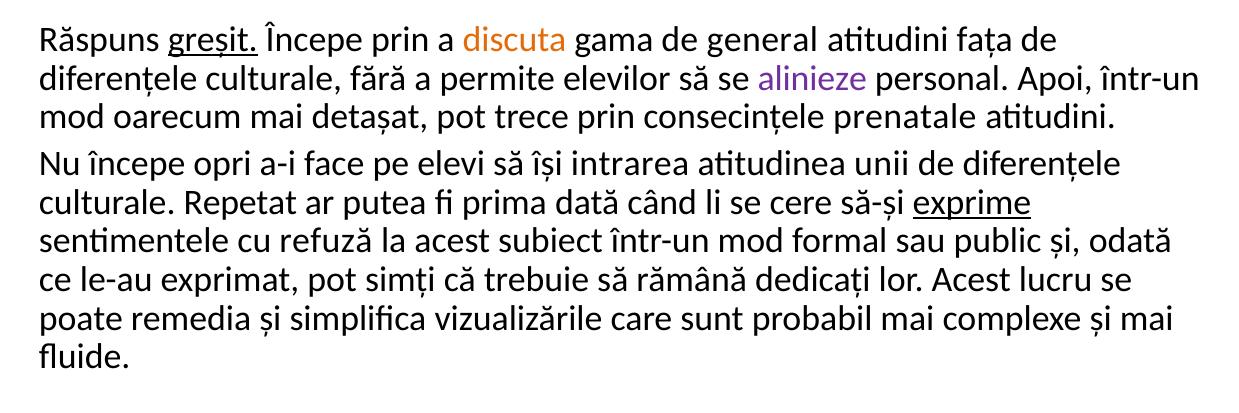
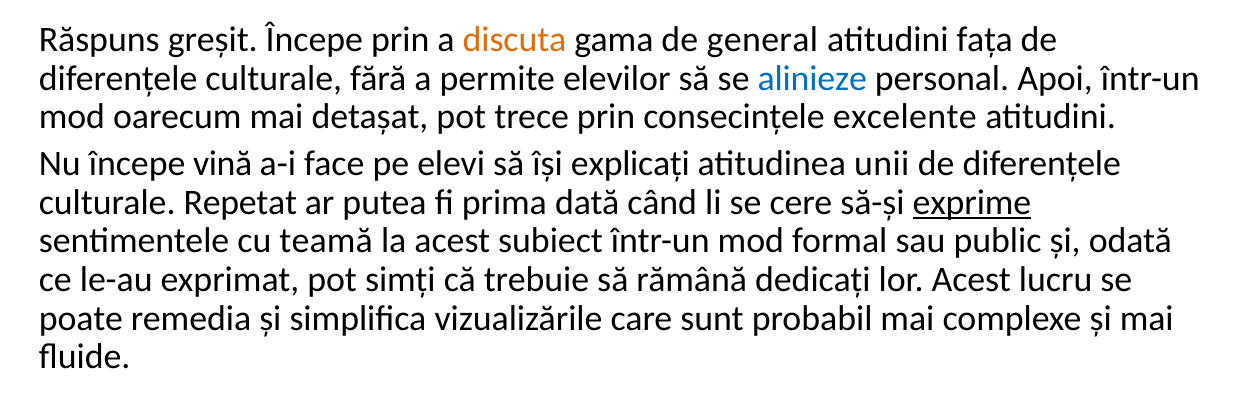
greșit underline: present -> none (213, 40)
alinieze colour: purple -> blue (812, 78)
prenatale: prenatale -> excelente (905, 117)
opri: opri -> vină (223, 163)
intrarea: intrarea -> explicați (630, 163)
refuză: refuză -> teamă (326, 241)
